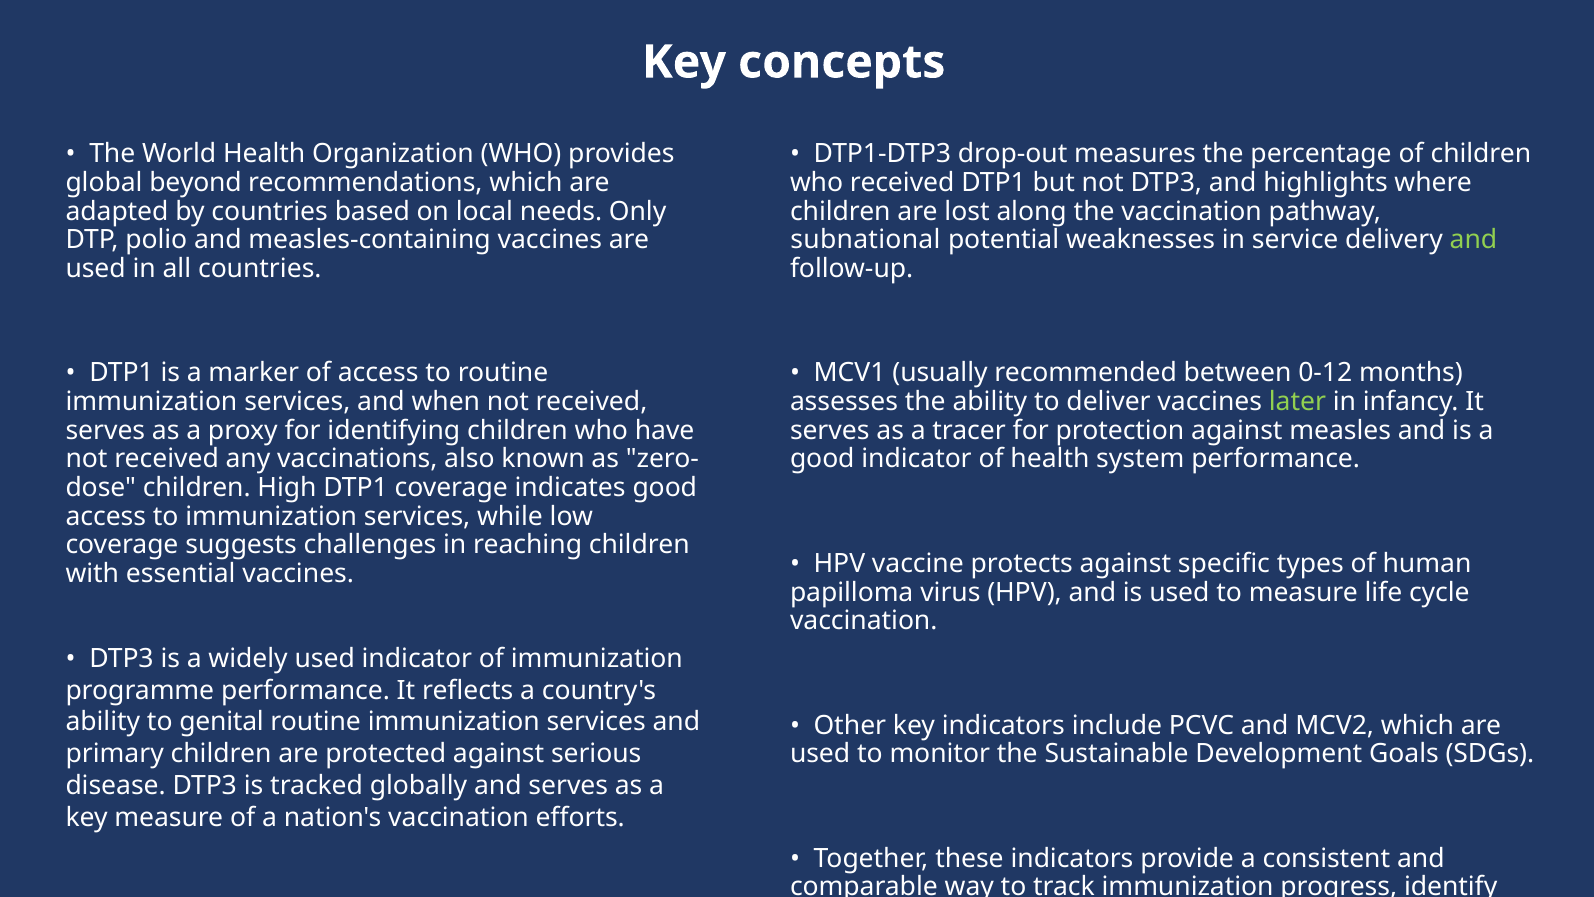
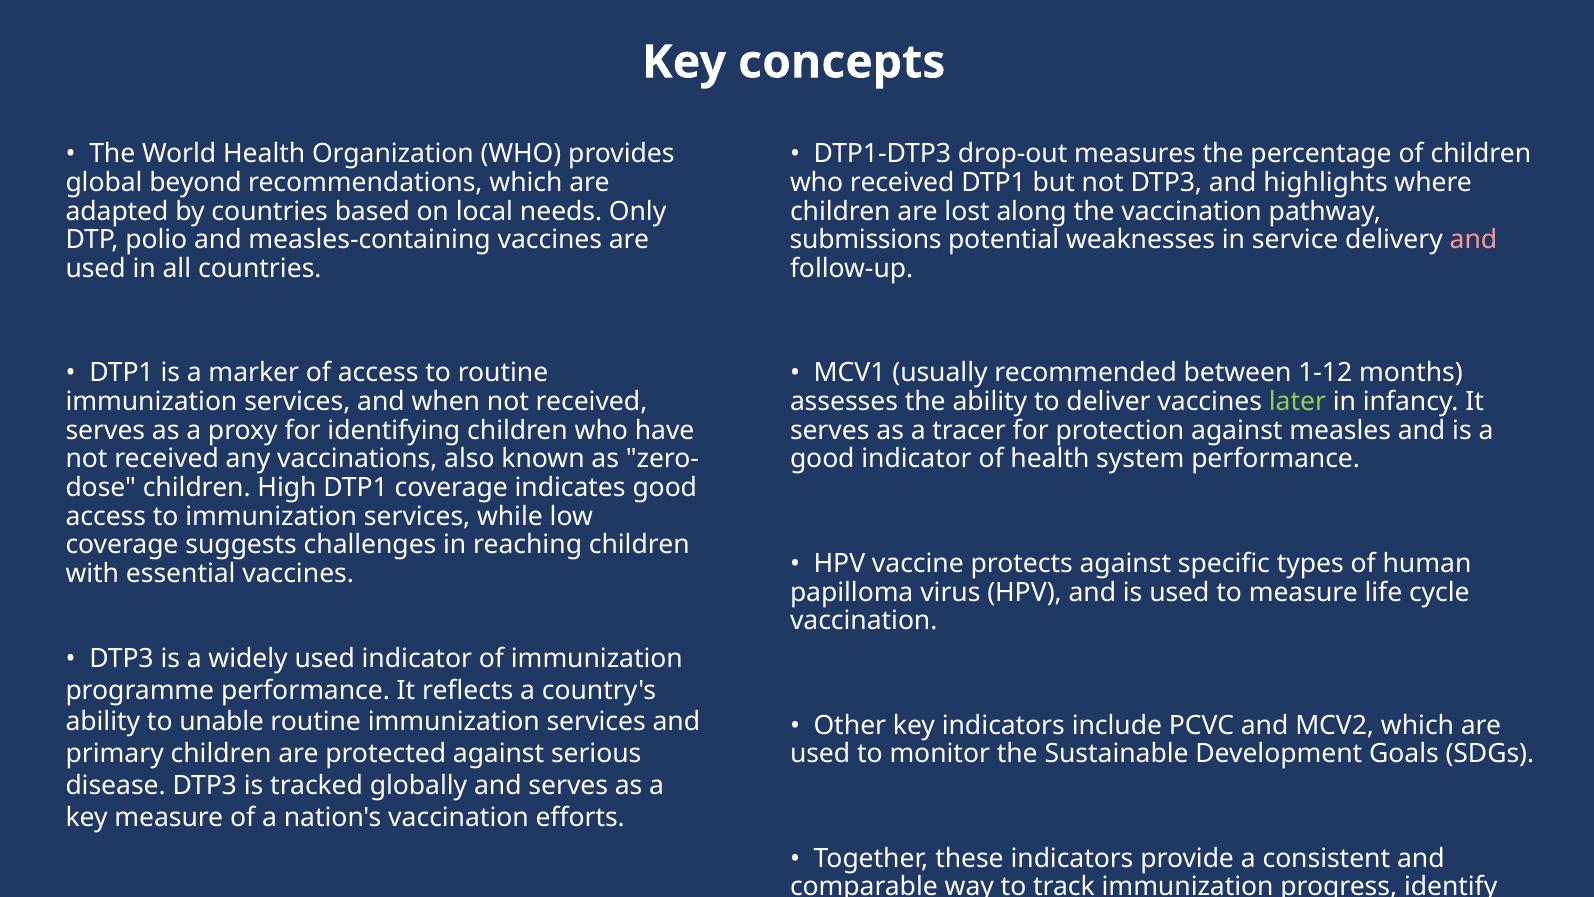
subnational: subnational -> submissions (866, 240)
and colour: light green -> pink (1473, 240)
0-12: 0-12 -> 1-12 (1325, 373)
genital: genital -> unable (222, 722)
